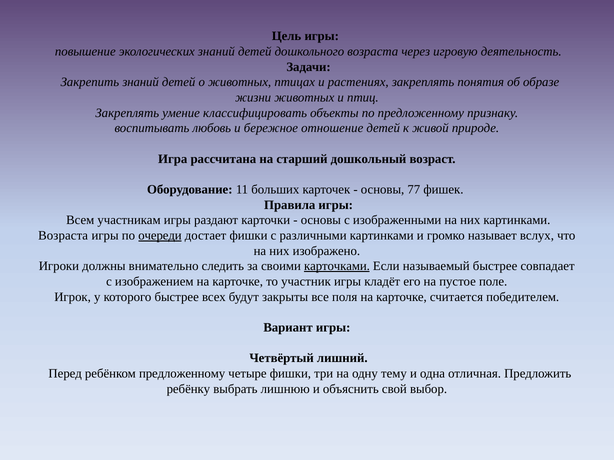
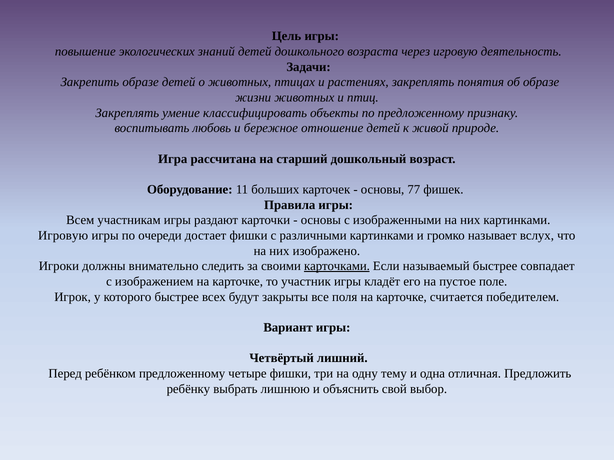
Закрепить знаний: знаний -> образе (141, 82)
Возраста: Возраста -> Игровую (63, 236)
очереди underline: present -> none (160, 236)
